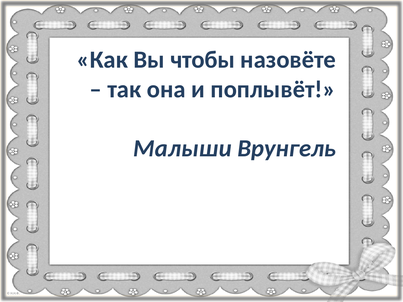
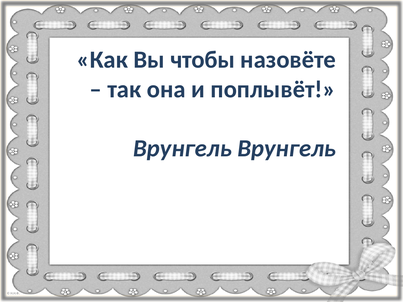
Малыши: Малыши -> Врунгель (183, 149)
